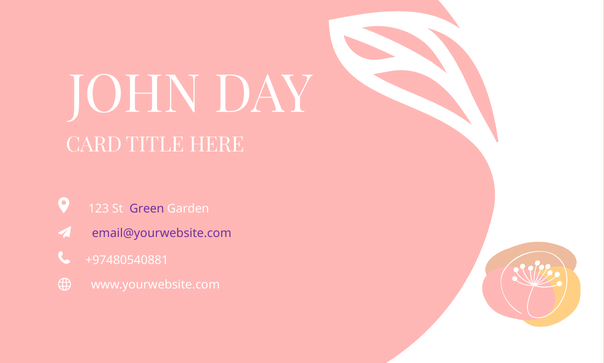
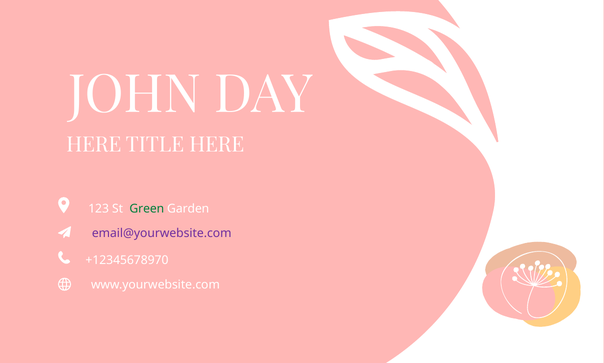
CARD: CARD -> HERE (94, 145)
Green colour: purple -> green (147, 208)
+97480540881: +97480540881 -> +12345678970 (127, 260)
